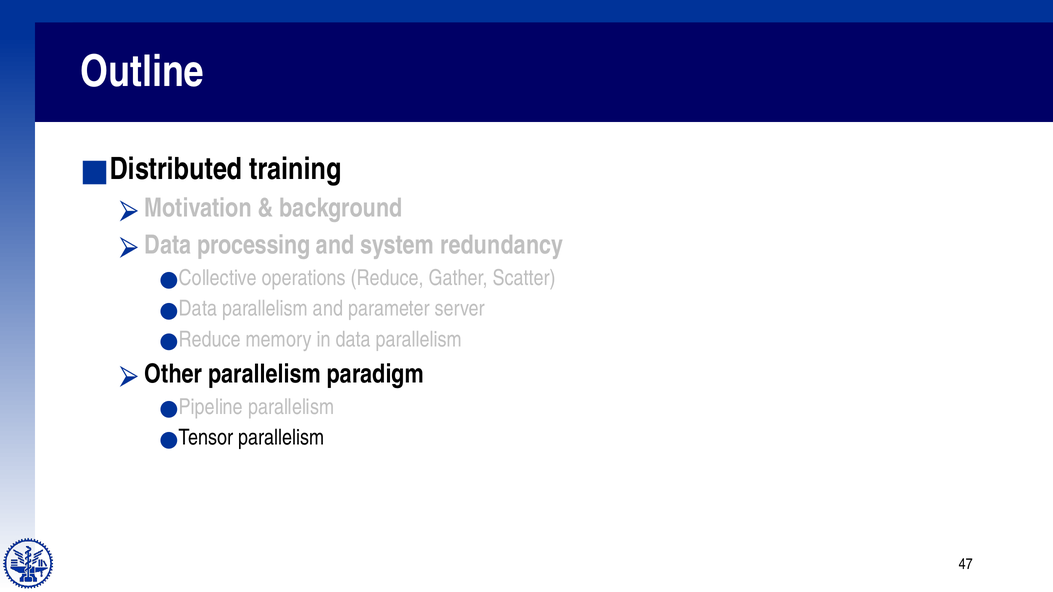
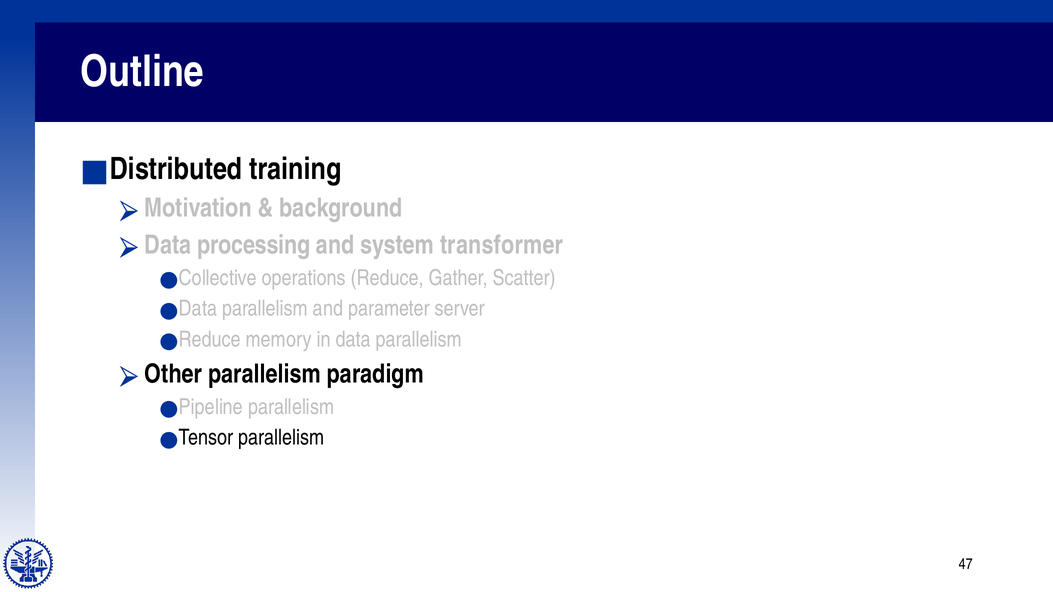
redundancy: redundancy -> transformer (502, 245)
